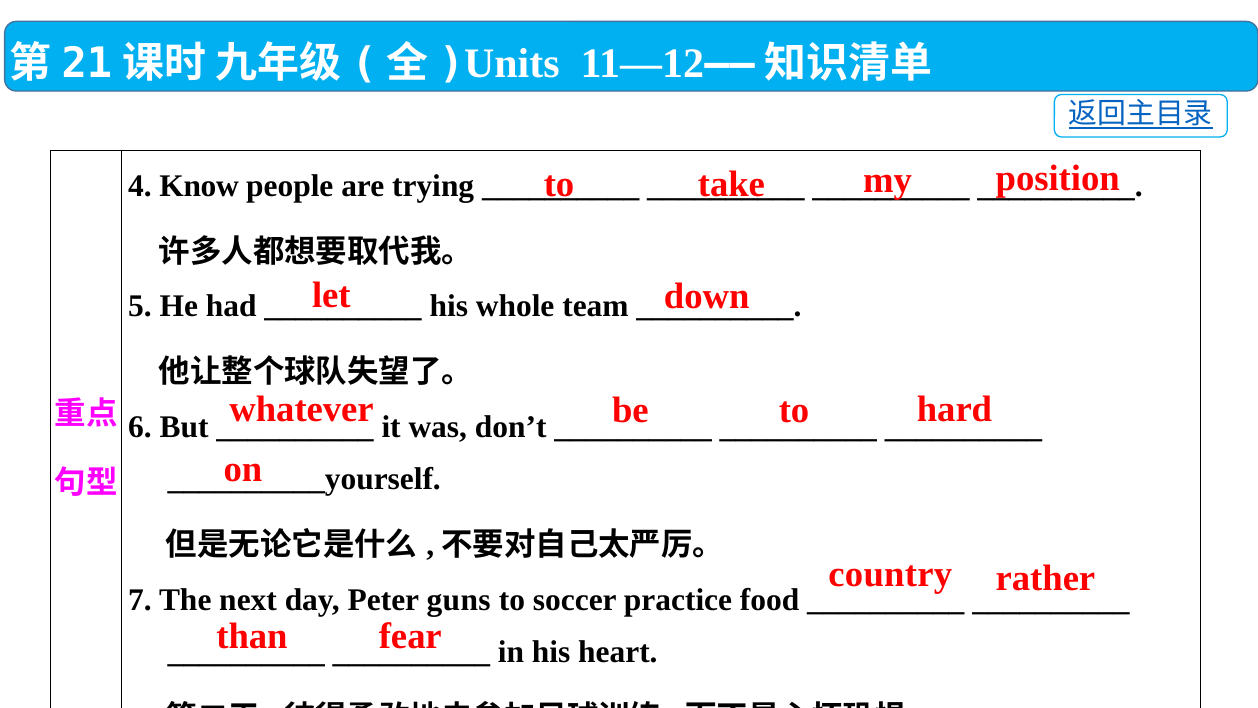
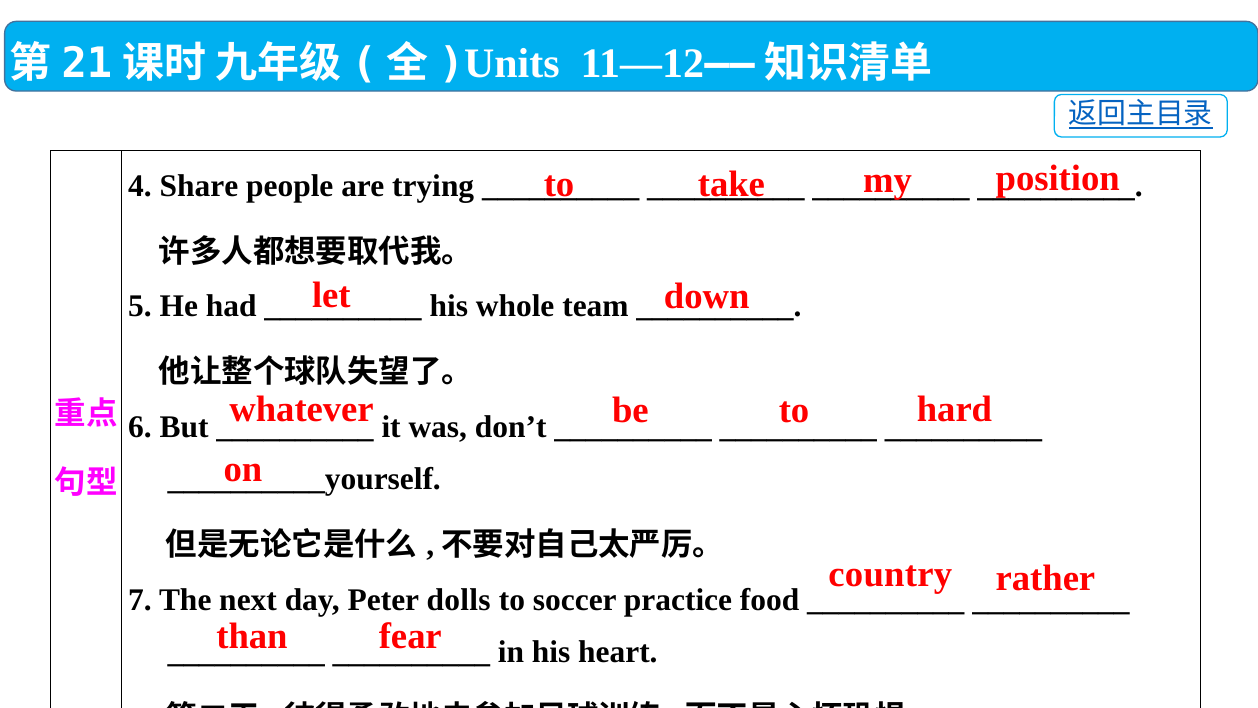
Know: Know -> Share (199, 186)
guns: guns -> dolls (459, 599)
